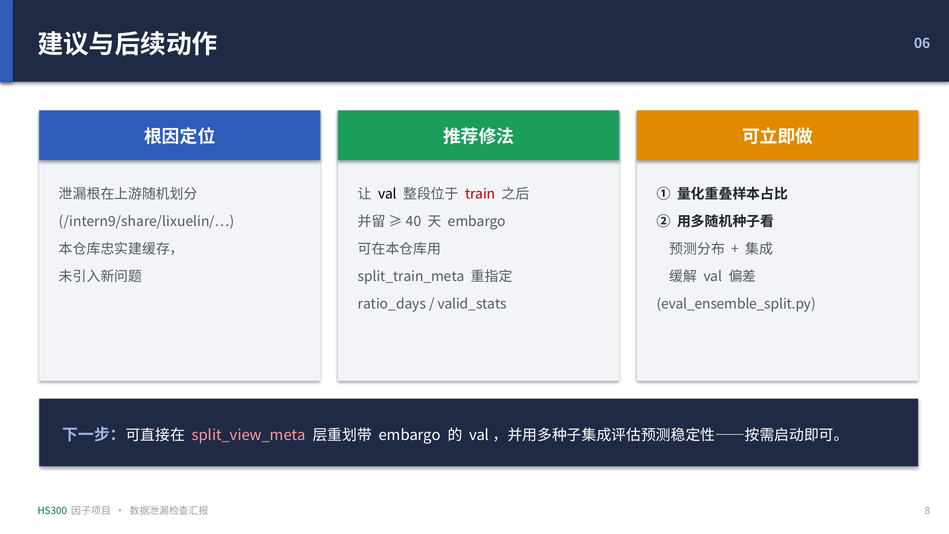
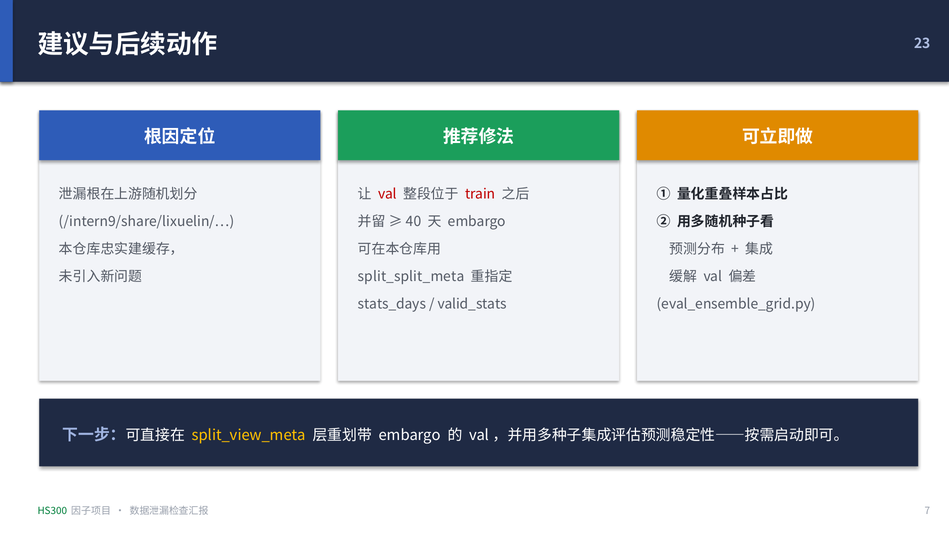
06: 06 -> 23 (922, 44)
val colour: black -> red (387, 194)
split_train_meta: split_train_meta -> split_split_meta (411, 277)
ratio_days: ratio_days -> stats_days (392, 304)
eval_ensemble_split.py: eval_ensemble_split.py -> eval_ensemble_grid.py (736, 304)
split_view_meta colour: pink -> yellow (249, 435)
8: 8 -> 7 (928, 511)
